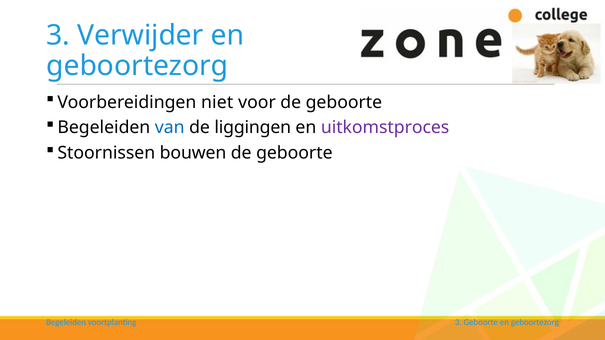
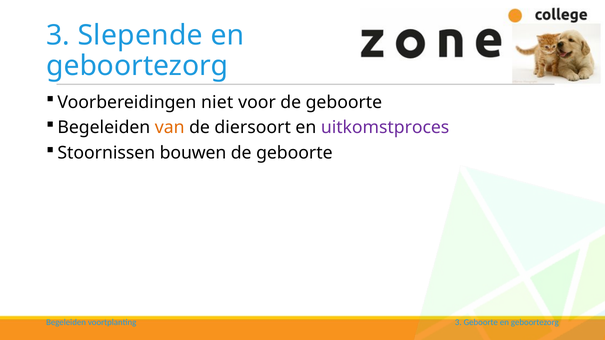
Verwijder: Verwijder -> Slepende (140, 36)
van colour: blue -> orange (170, 128)
liggingen: liggingen -> diersoort (253, 128)
